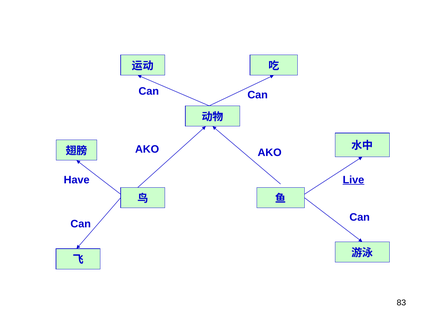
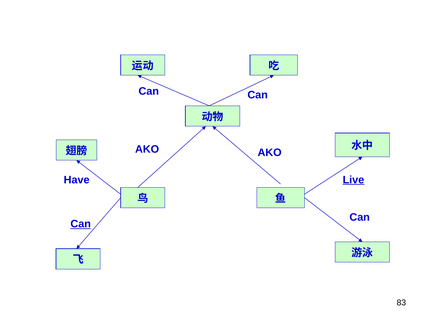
Can underline: none -> present (81, 224)
